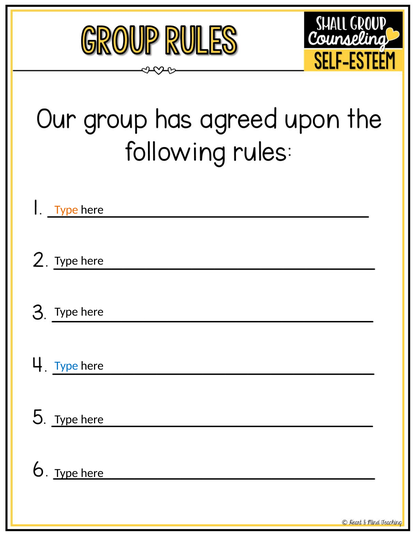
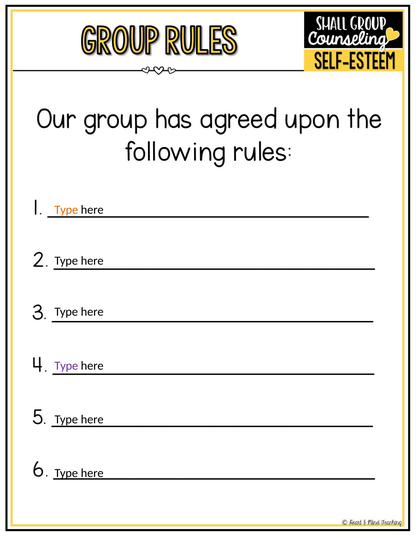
Type colour: blue -> purple (66, 365)
